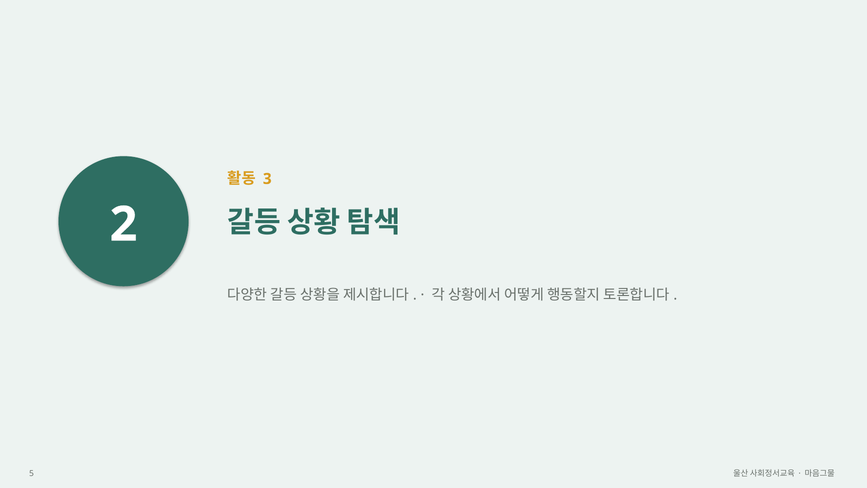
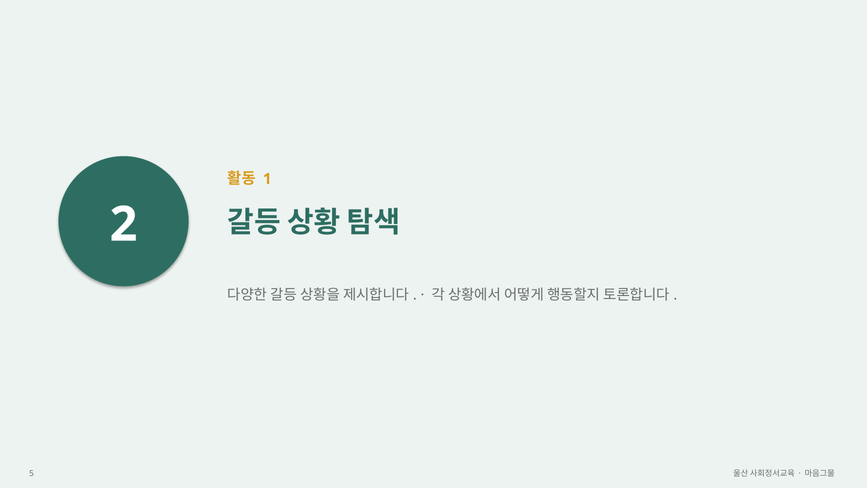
3: 3 -> 1 (267, 179)
